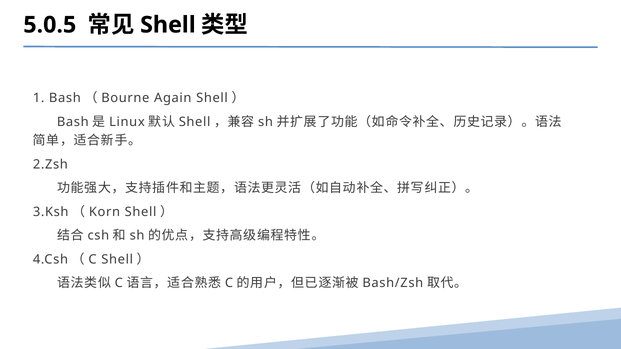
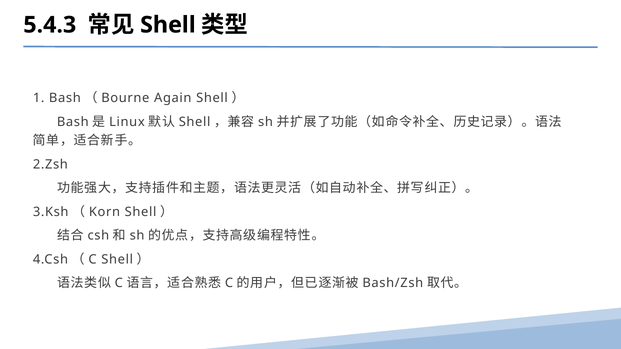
5.0.5: 5.0.5 -> 5.4.3 (50, 25)
